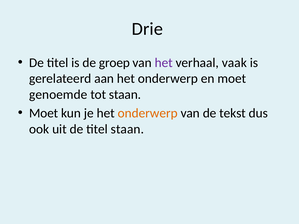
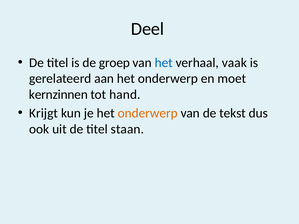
Drie: Drie -> Deel (148, 29)
het colour: purple -> blue (164, 63)
genoemde: genoemde -> kernzinnen (58, 95)
tot staan: staan -> hand (125, 95)
Moet: Moet -> Krijgt (44, 113)
